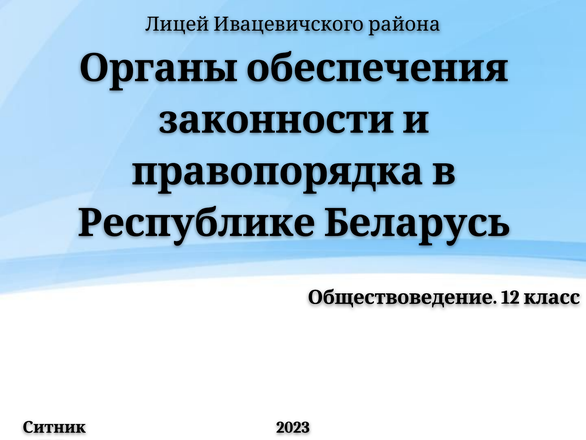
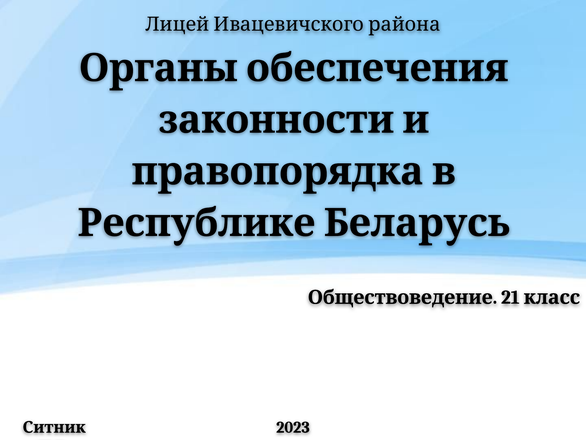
12: 12 -> 21 (511, 297)
